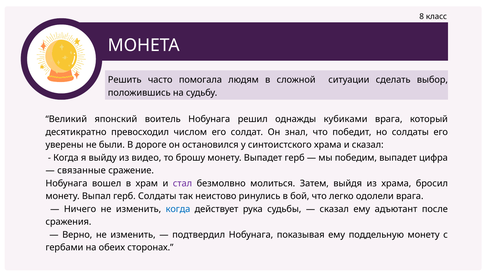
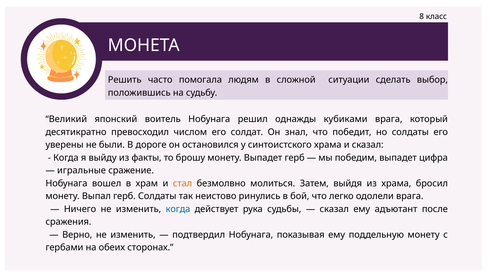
видео: видео -> факты (147, 157)
связанные: связанные -> игральные (82, 170)
стал colour: purple -> orange (182, 183)
